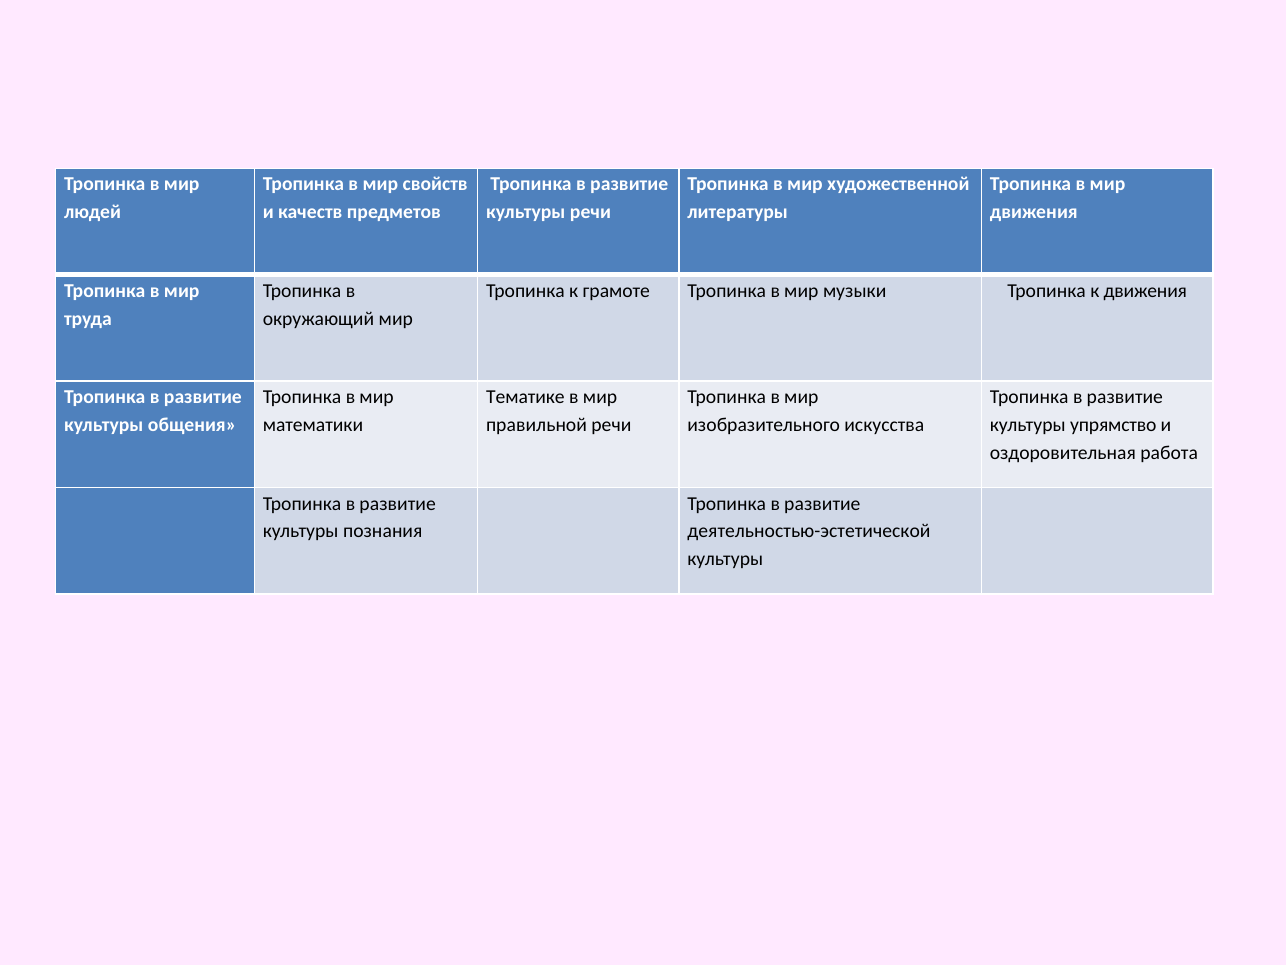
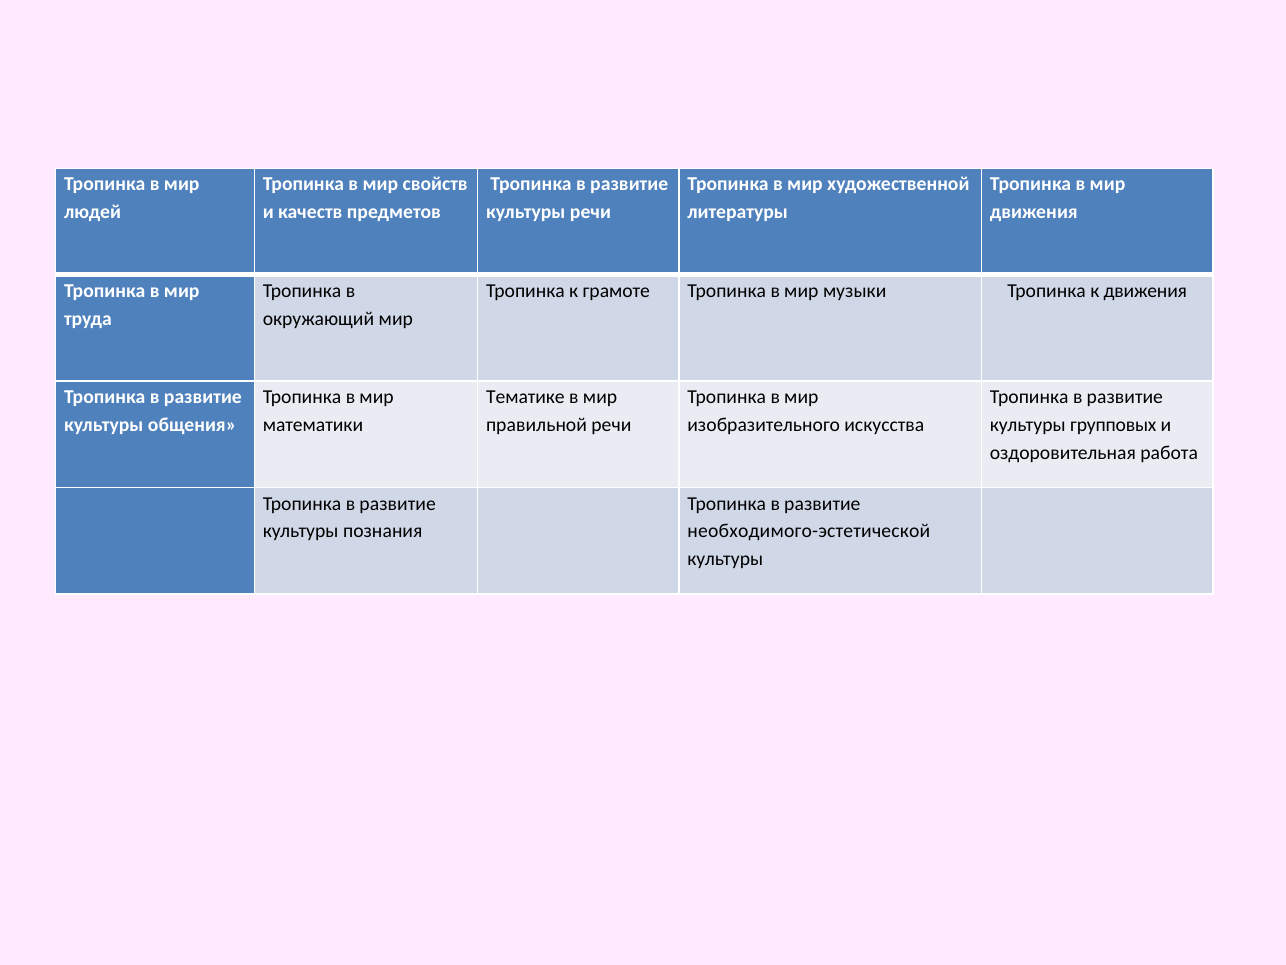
упрямство: упрямство -> групповых (1113, 425)
деятельностью-эстетической: деятельностью-эстетической -> необходимого-эстетической (809, 531)
